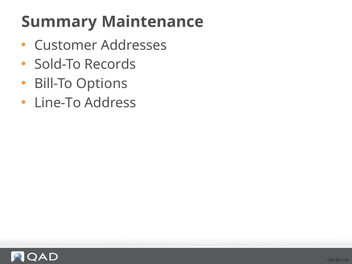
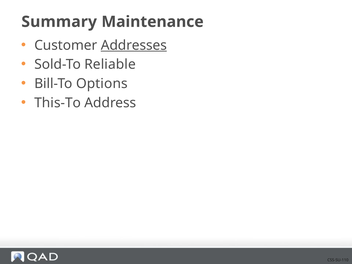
Addresses underline: none -> present (134, 45)
Records: Records -> Reliable (110, 64)
Line-To: Line-To -> This-To (58, 103)
